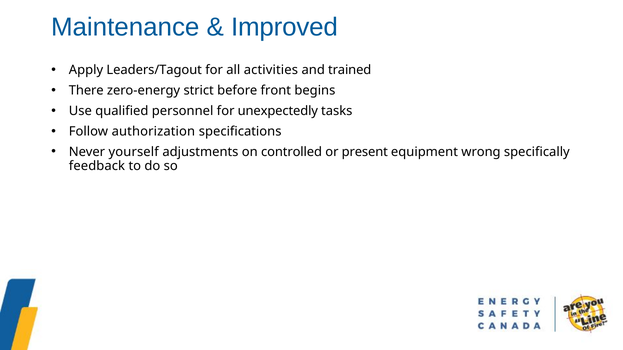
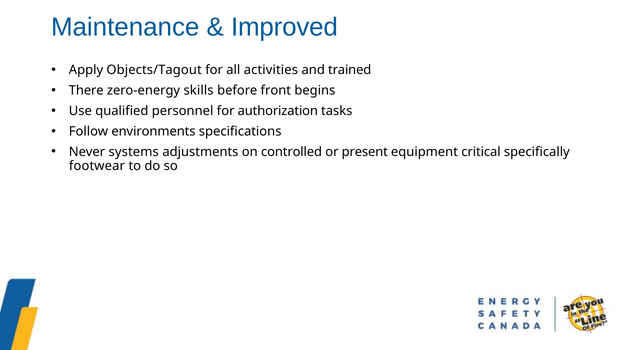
Leaders/Tagout: Leaders/Tagout -> Objects/Tagout (154, 70)
strict: strict -> skills (199, 90)
unexpectedly: unexpectedly -> authorization (278, 111)
authorization: authorization -> environments (153, 131)
yourself: yourself -> systems (134, 152)
wrong: wrong -> critical (481, 152)
feedback: feedback -> footwear (97, 166)
